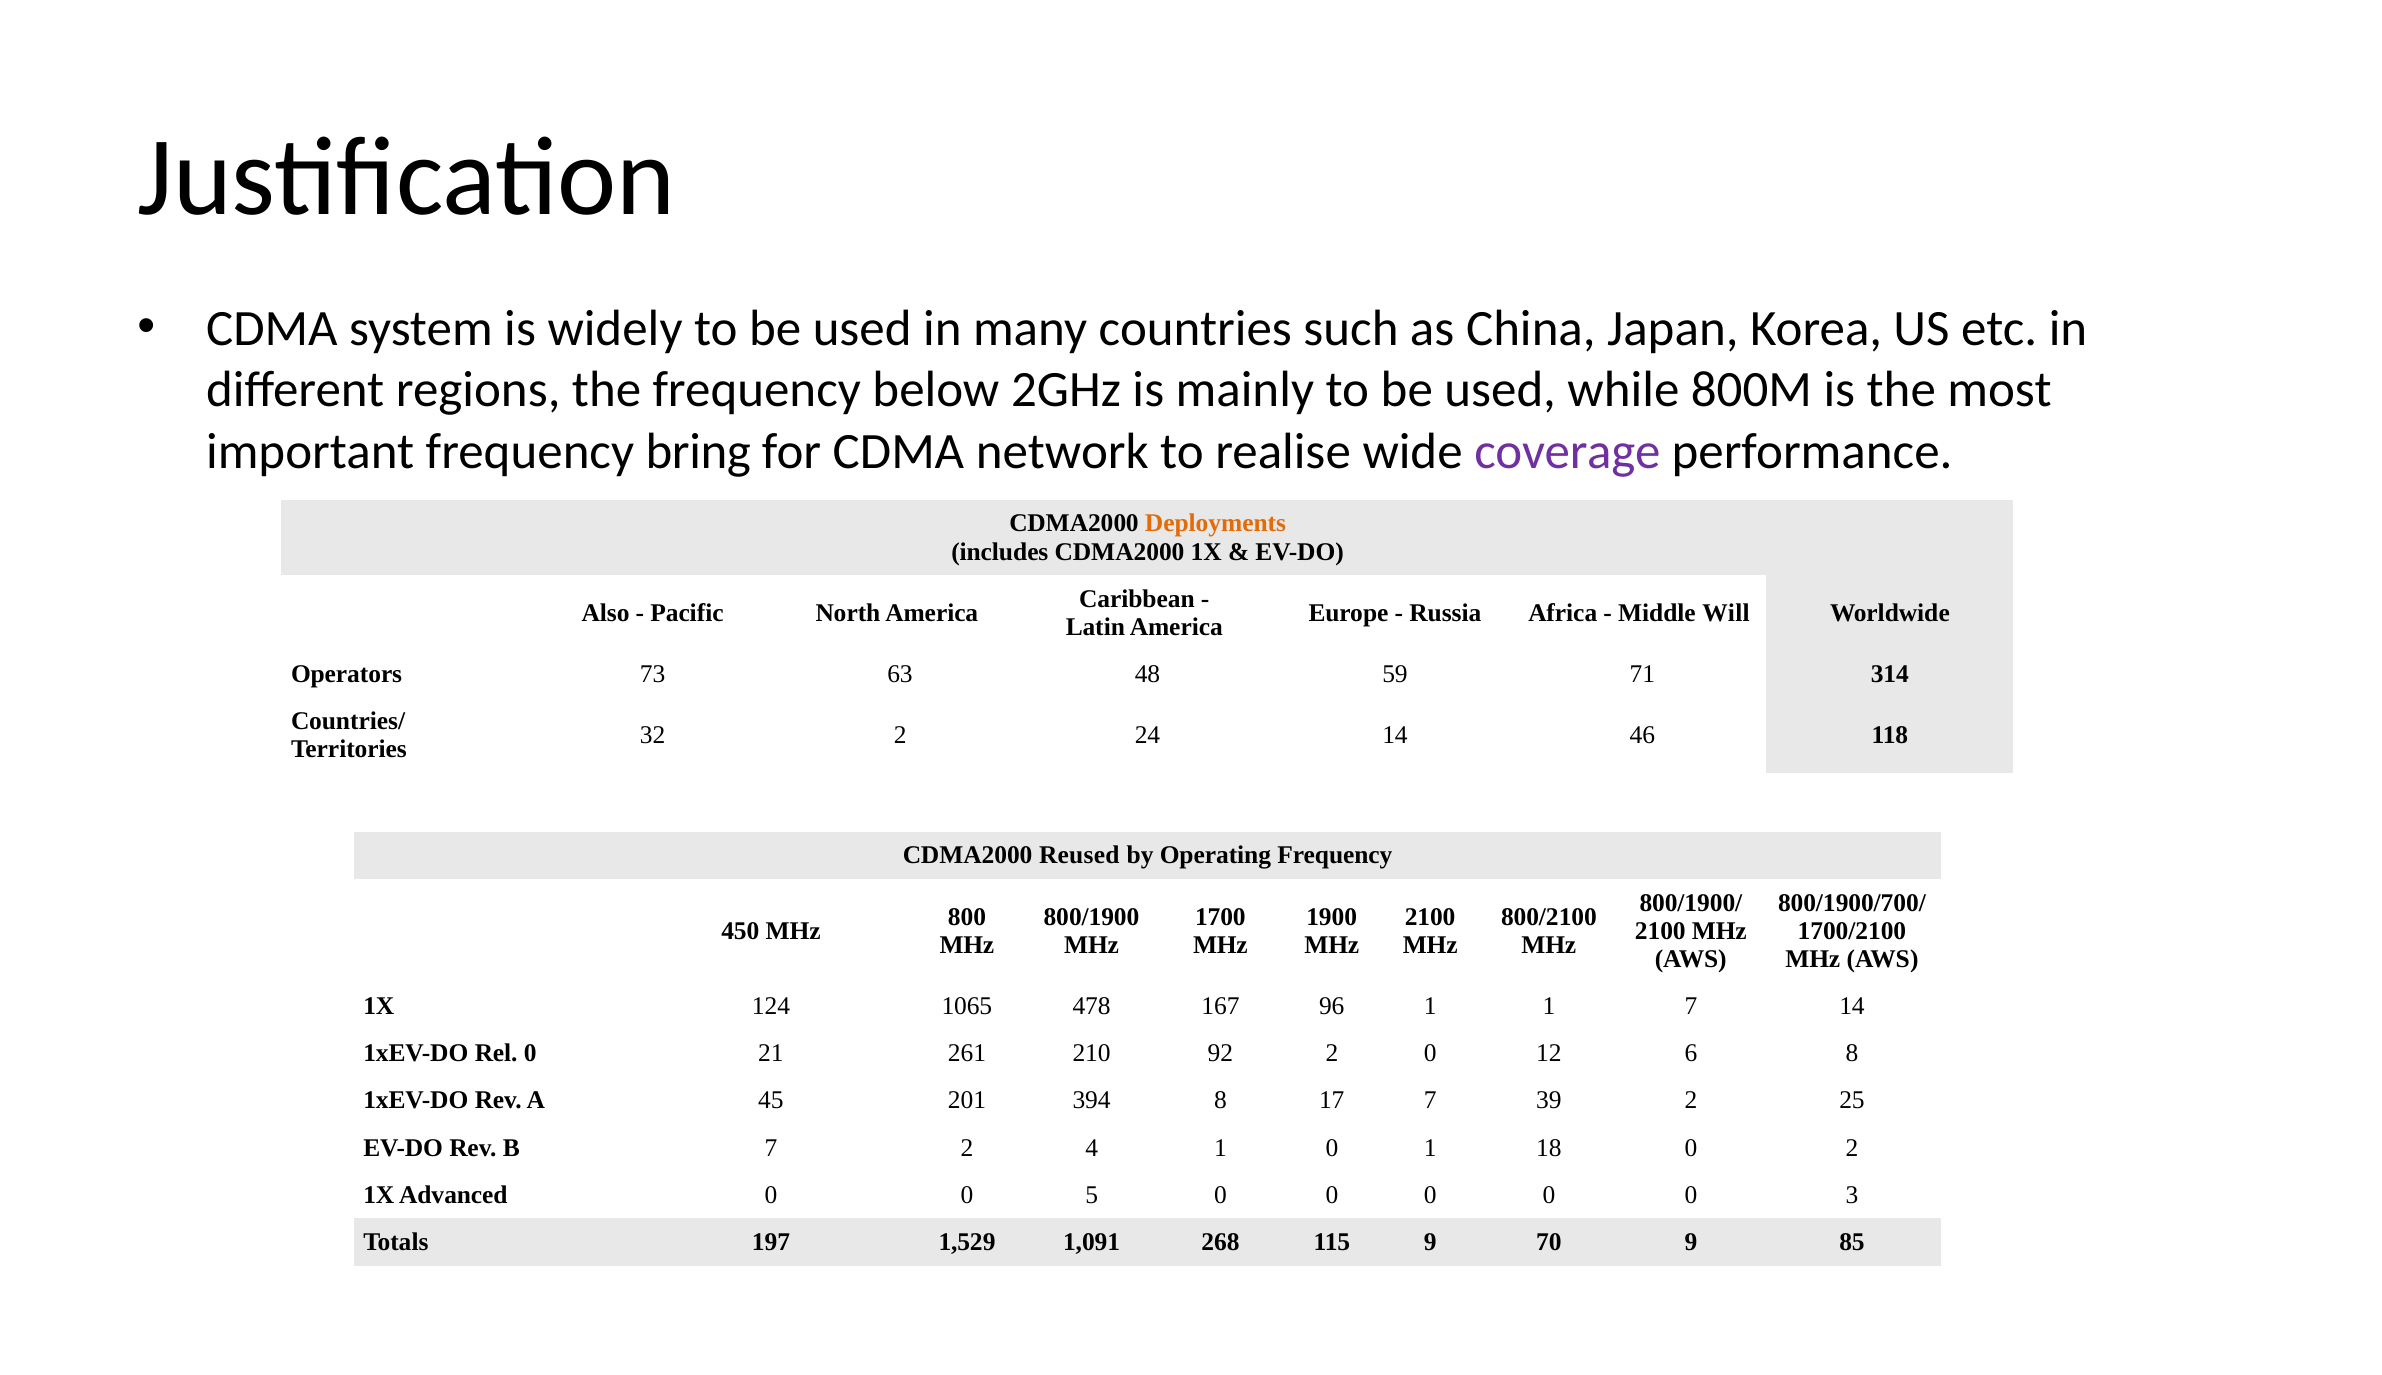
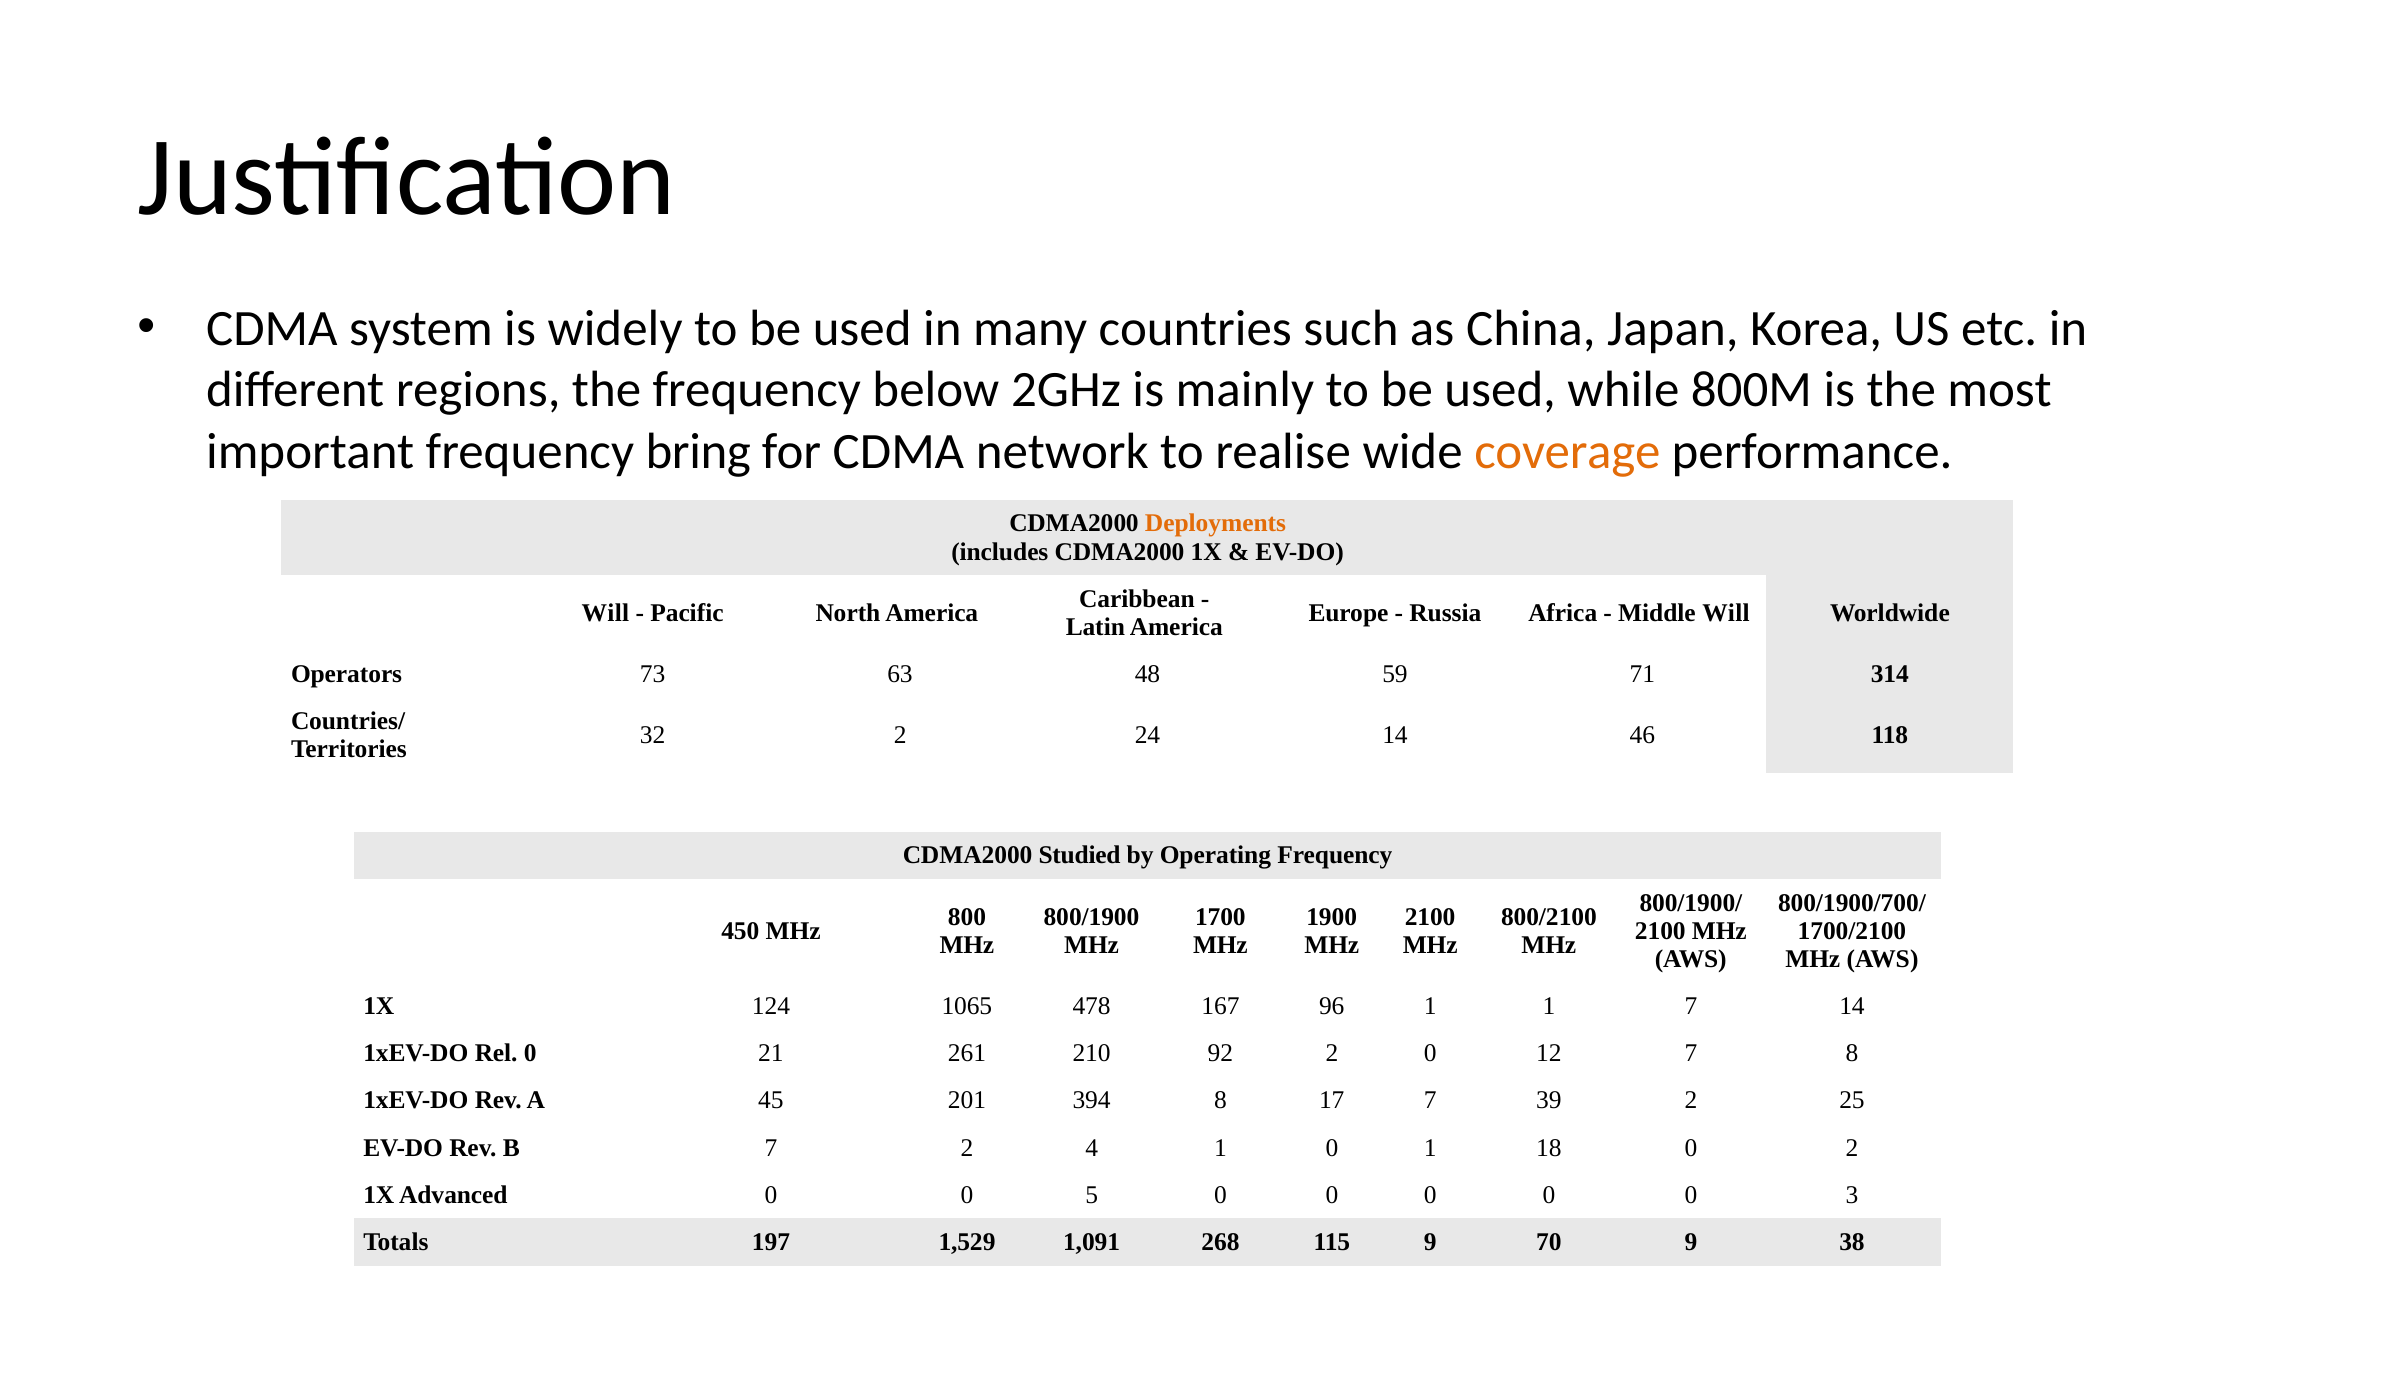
coverage colour: purple -> orange (1567, 451)
Also: Also -> Will (605, 613)
Reused: Reused -> Studied (1080, 856)
12 6: 6 -> 7 (1691, 1053)
85: 85 -> 38 (1852, 1242)
